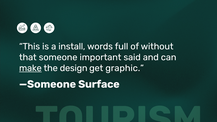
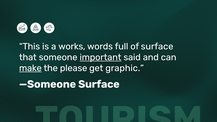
install: install -> works (72, 46)
of without: without -> surface (157, 46)
important underline: none -> present (100, 57)
design: design -> please (74, 68)
